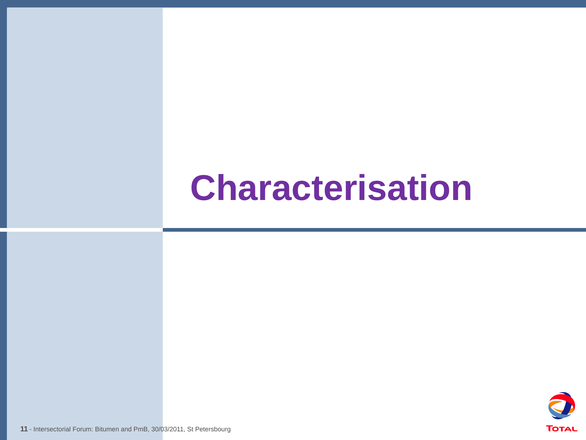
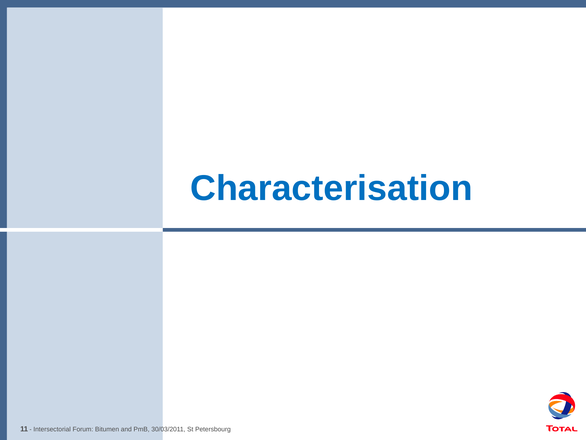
Characterisation colour: purple -> blue (331, 188)
